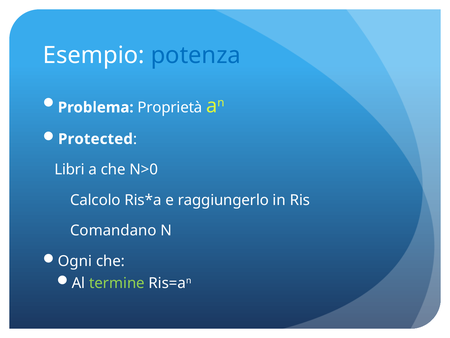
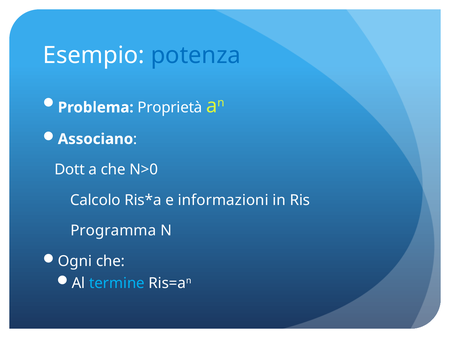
Protected: Protected -> Associano (96, 139)
Libri: Libri -> Dott (70, 169)
raggiungerlo: raggiungerlo -> informazioni (223, 200)
Comandano: Comandano -> Programma (113, 230)
termine colour: light green -> light blue (117, 283)
